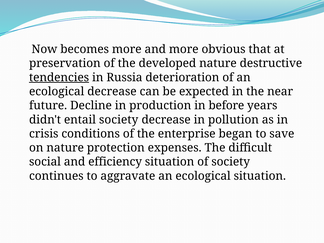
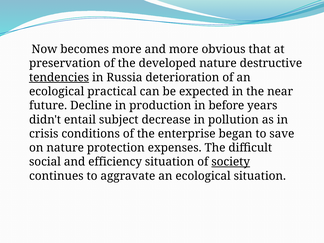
ecological decrease: decrease -> practical (112, 92)
entail society: society -> subject (119, 120)
society underline: none -> present (231, 162)
